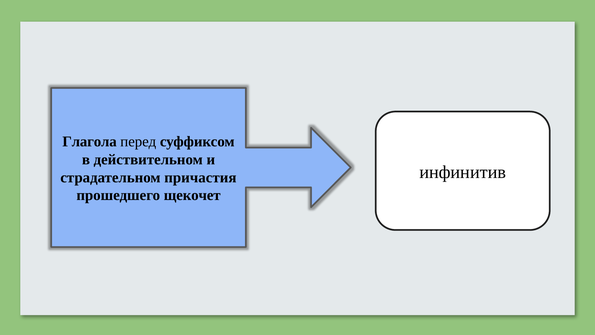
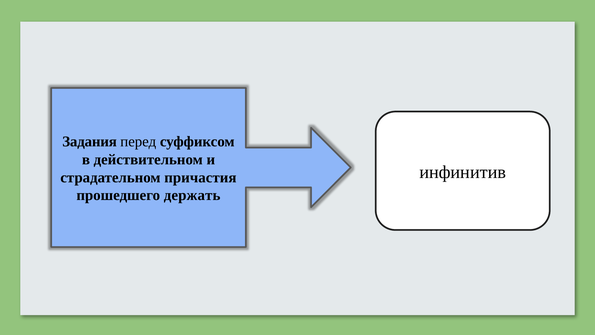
Глагола: Глагола -> Задания (90, 142)
щекочет: щекочет -> держать (192, 195)
